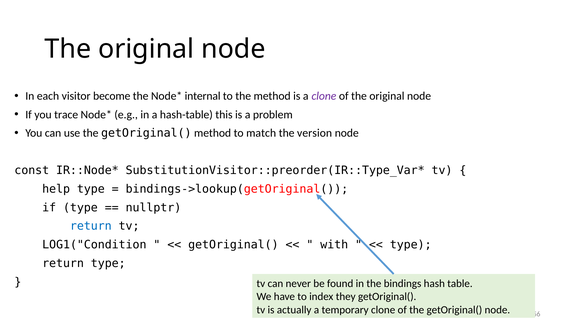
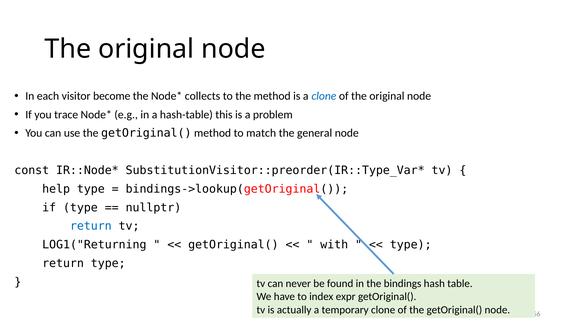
internal: internal -> collects (203, 96)
clone colour: purple -> blue (324, 96)
version: version -> general (315, 133)
LOG1("Condition: LOG1("Condition -> LOG1("Returning (94, 245)
they: they -> expr (346, 297)
